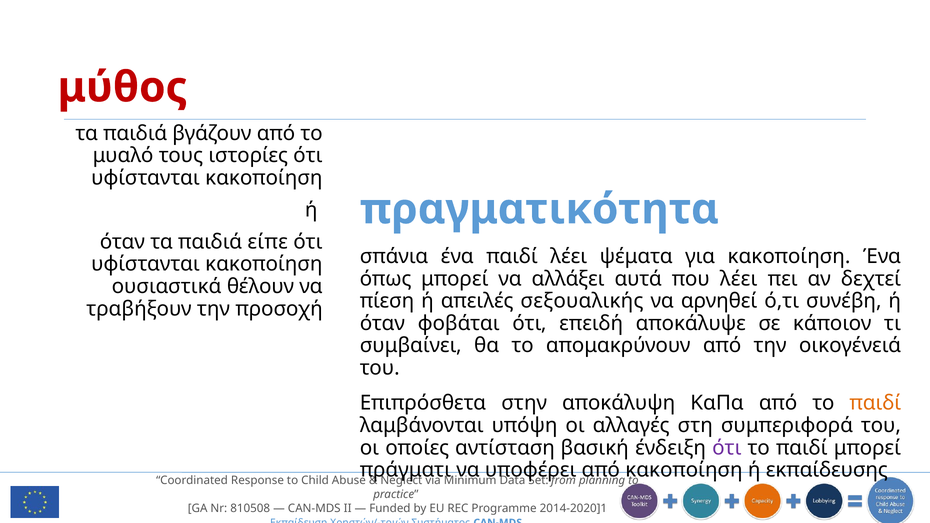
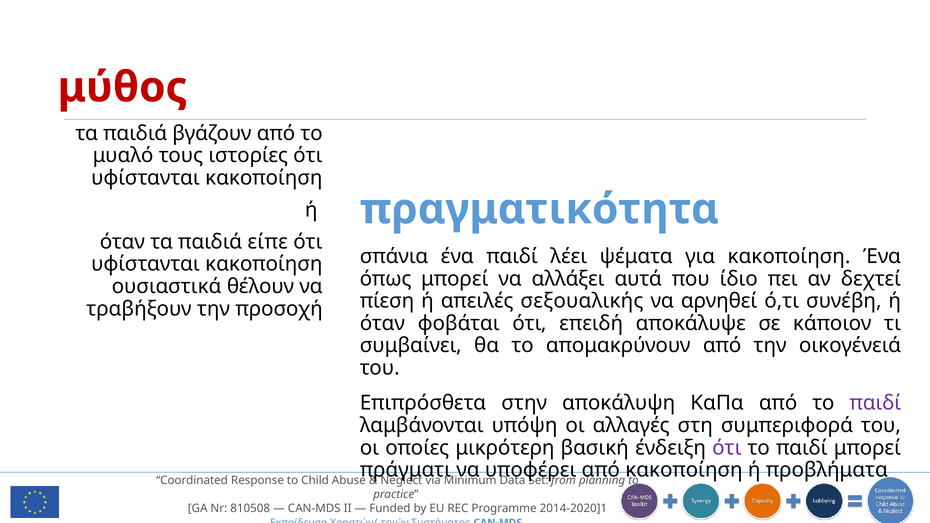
που λέει: λέει -> ίδιο (739, 279)
παιδί colour: orange -> purple (875, 403)
αντίσταση: αντίσταση -> μικρότερη (505, 448)
εκπαίδευσης: εκπαίδευσης -> προβλήματα (827, 470)
